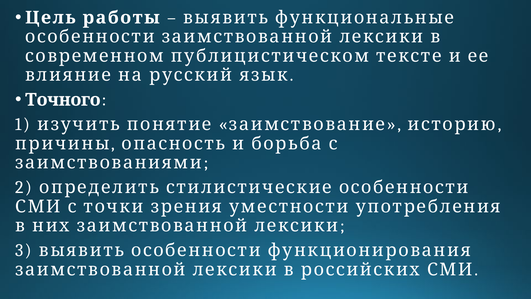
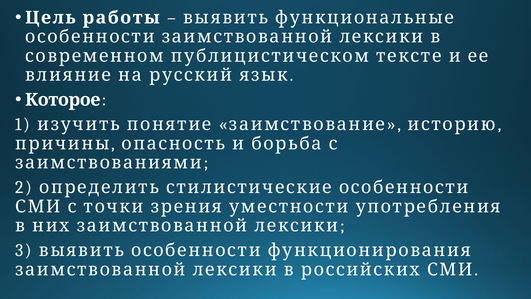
Точного: Точного -> Которое (63, 100)
